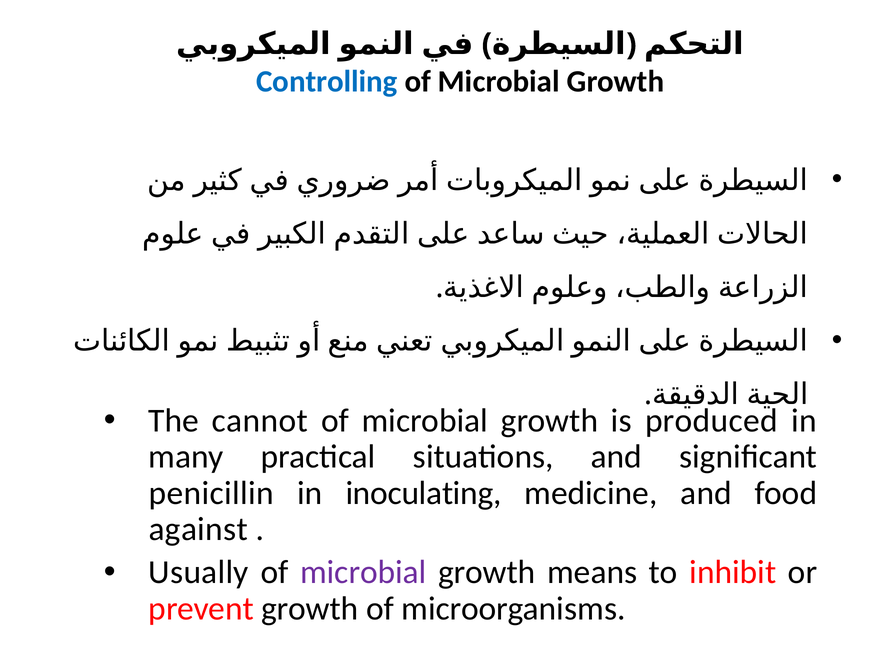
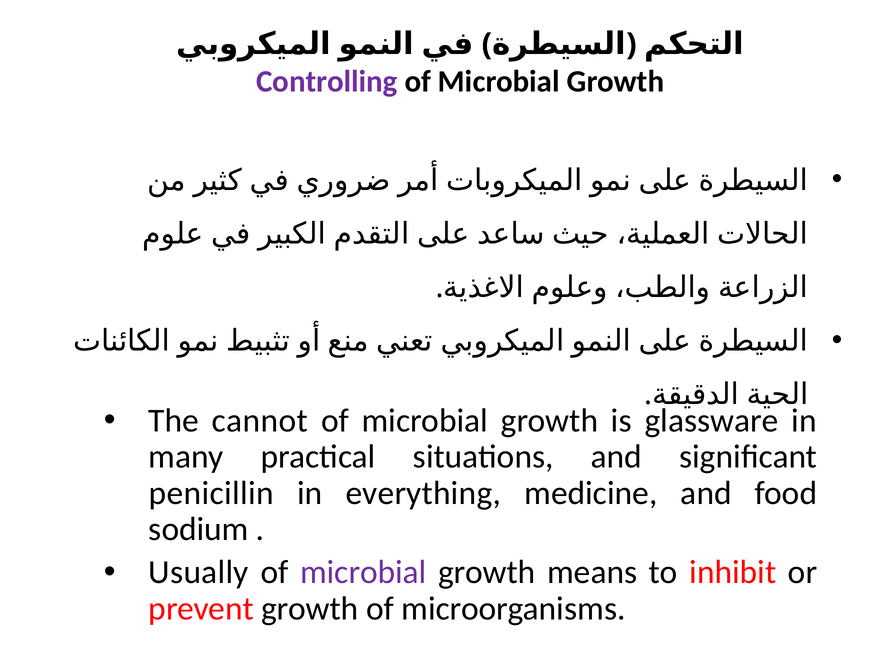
Controlling colour: blue -> purple (327, 81)
produced: produced -> glassware (712, 421)
inoculating: inoculating -> everything (423, 493)
against: against -> sodium (198, 529)
